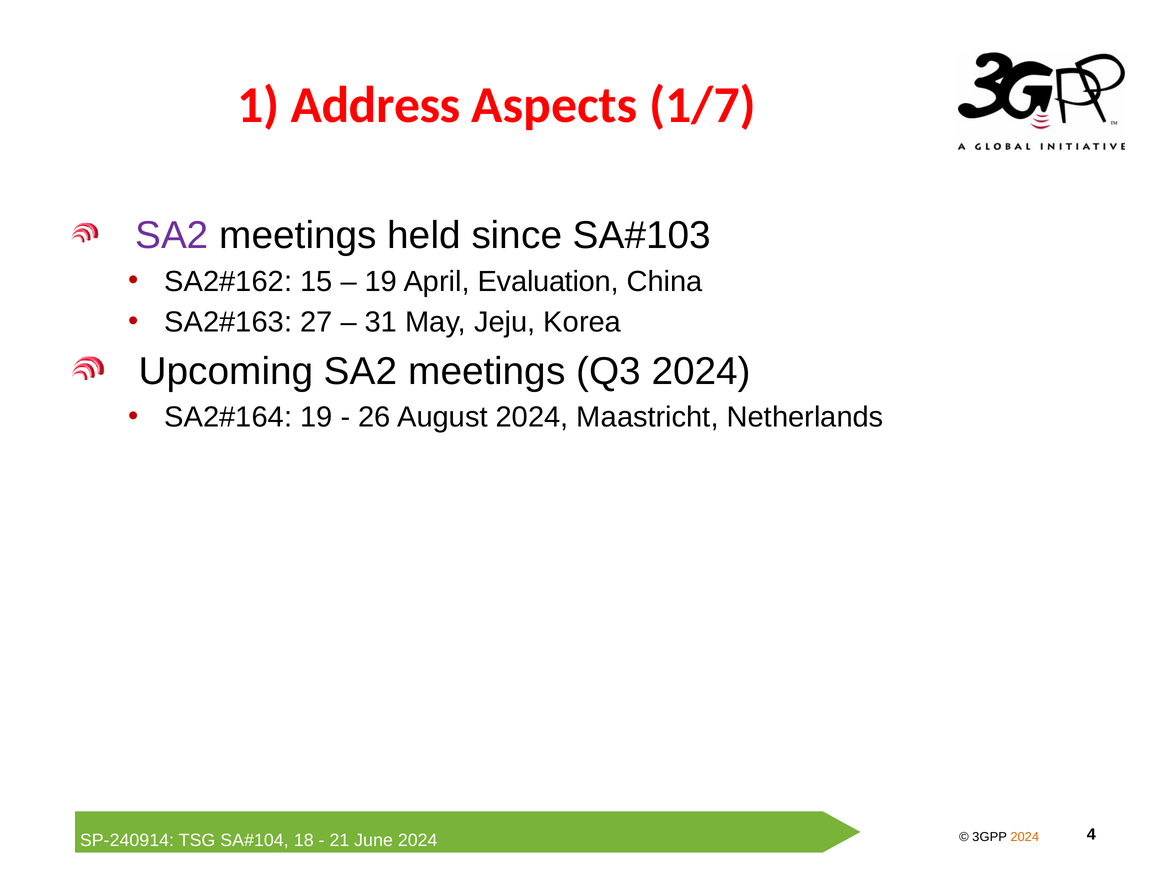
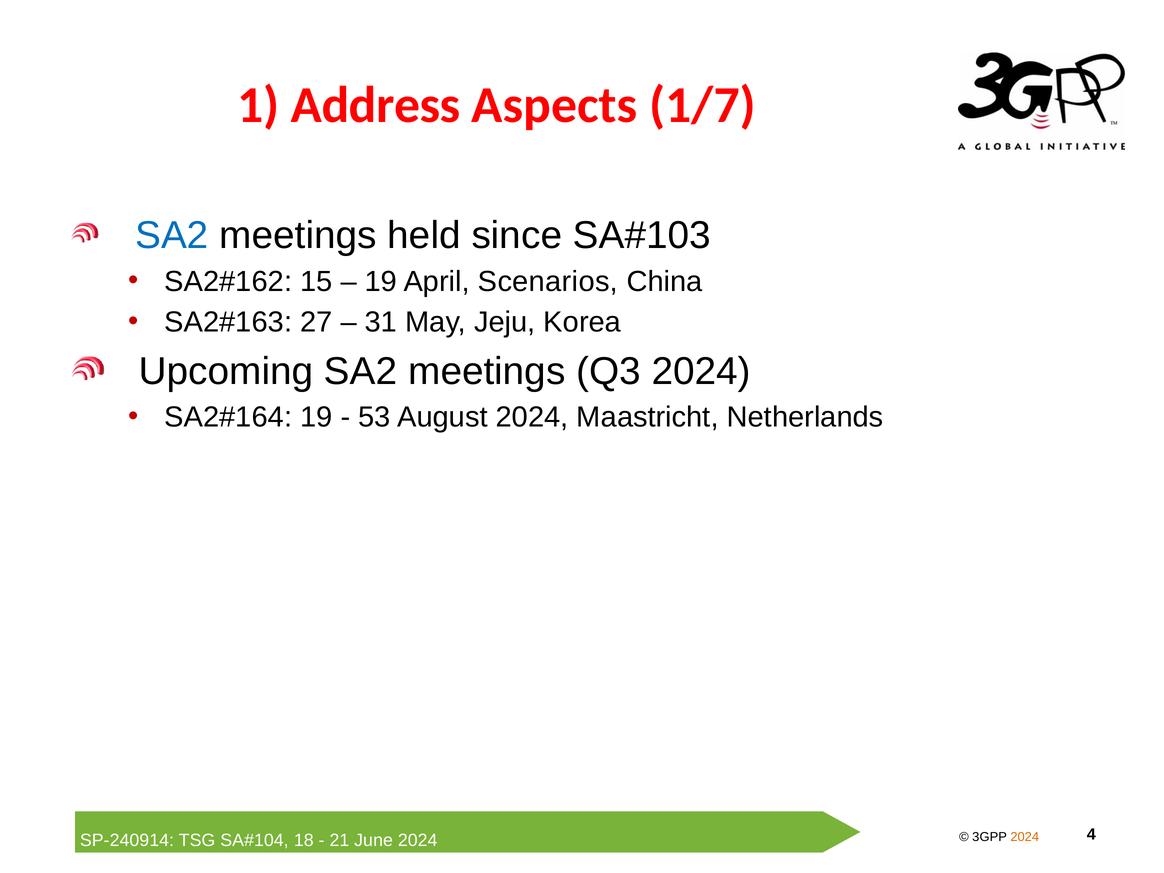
SA2 colour: purple -> blue (172, 236)
Evaluation: Evaluation -> Scenarios (548, 281)
26: 26 -> 53 (374, 417)
